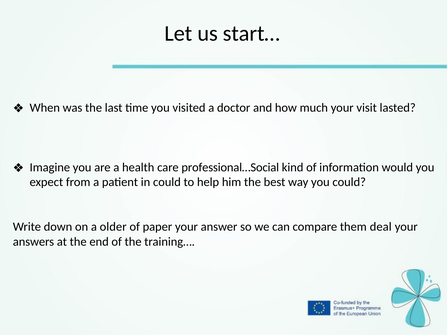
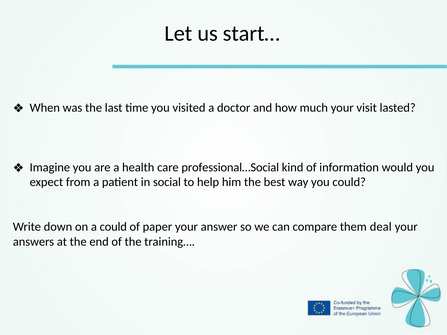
in could: could -> social (167, 182)
a older: older -> could (113, 227)
